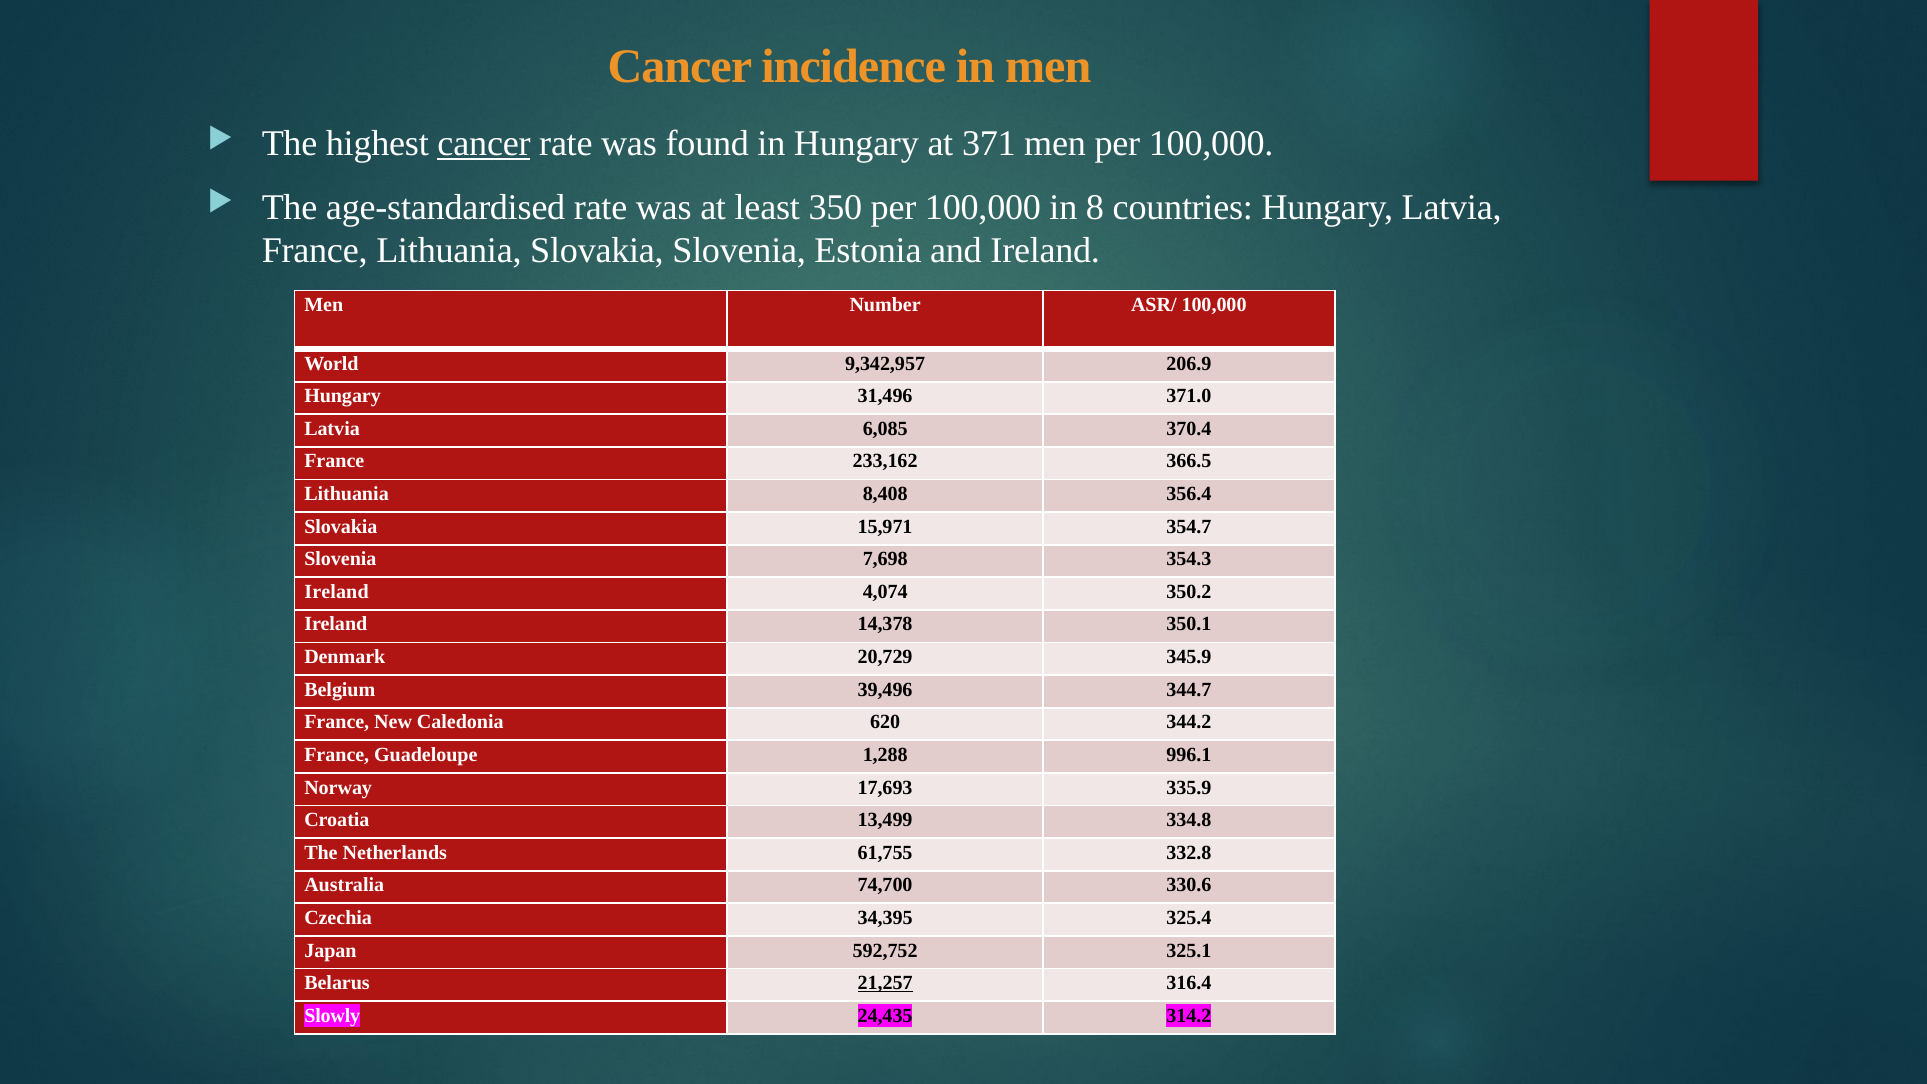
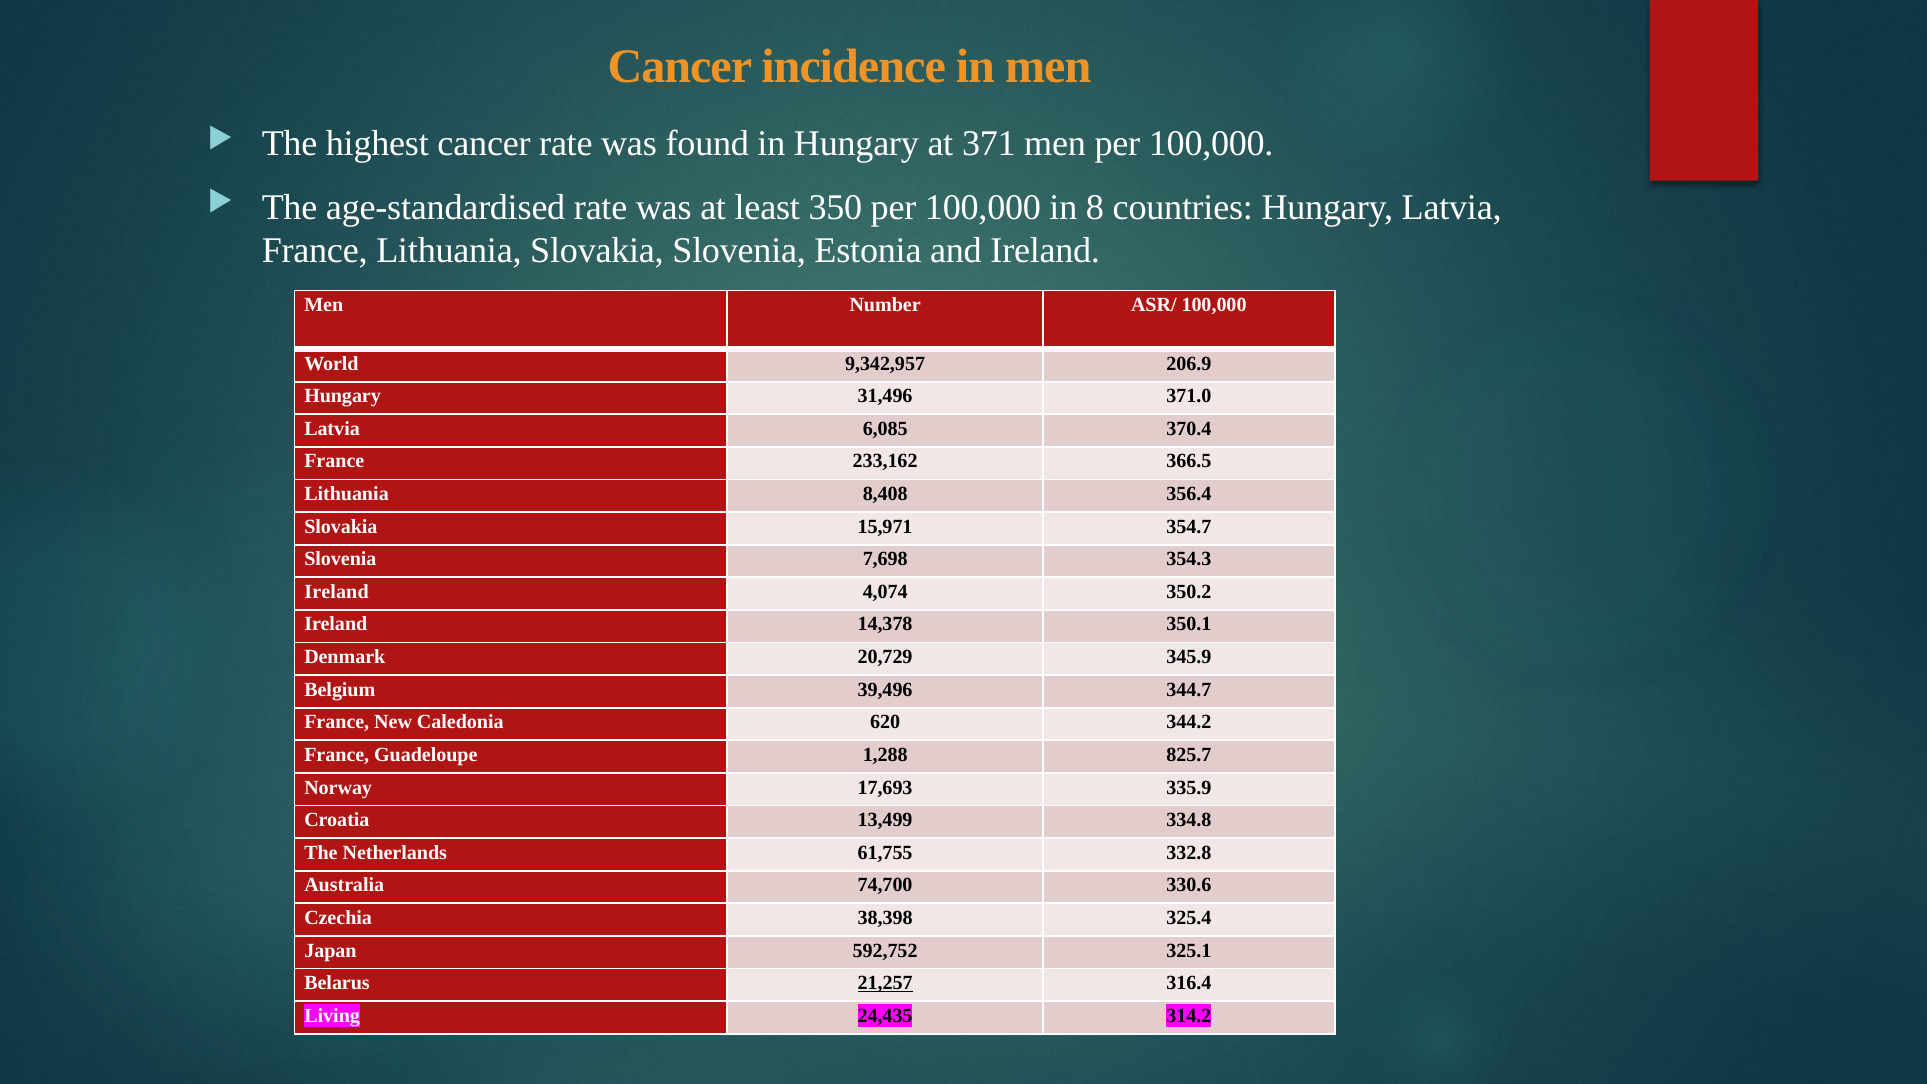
cancer underline: present -> none (484, 144)
996.1: 996.1 -> 825.7 (1189, 755)
34,395: 34,395 -> 38,398 (885, 918)
Slowly: Slowly -> Living (332, 1016)
